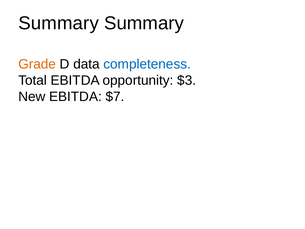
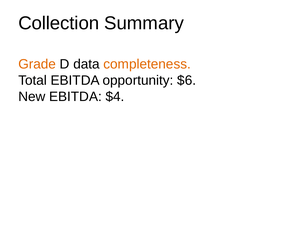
Summary: Summary -> Collection (59, 23)
completeness colour: blue -> orange (147, 64)
$3: $3 -> $6 (187, 80)
$7: $7 -> $4 (115, 97)
